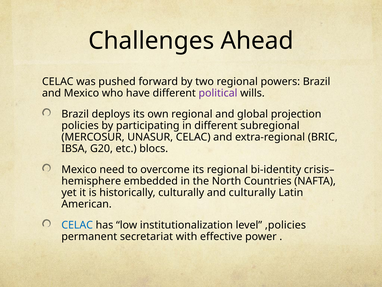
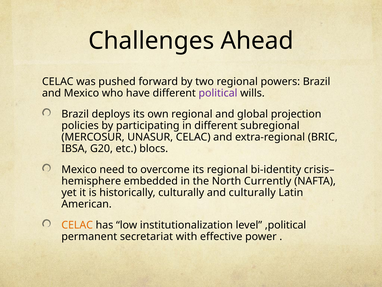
Countries: Countries -> Currently (268, 181)
CELAC colour: blue -> orange (77, 225)
,policies: ,policies -> ,political (286, 225)
